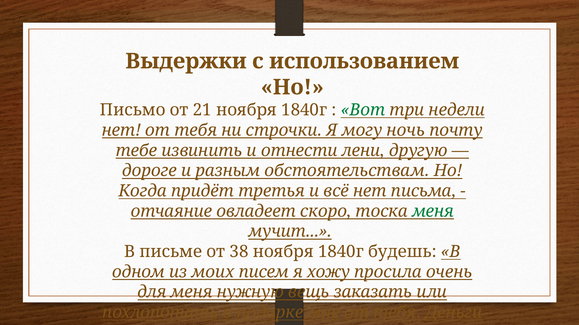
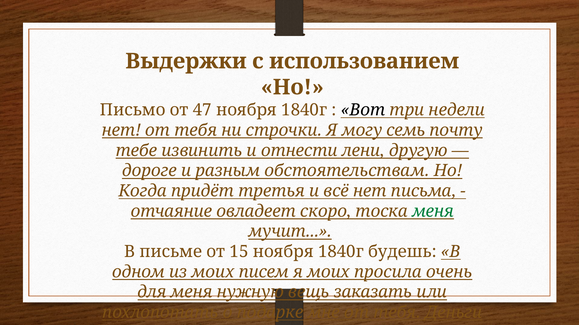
21: 21 -> 47 (202, 110)
Вот colour: green -> black (363, 110)
ночь: ночь -> семь (406, 130)
38: 38 -> 15 (239, 252)
я хожу: хожу -> моих (328, 272)
